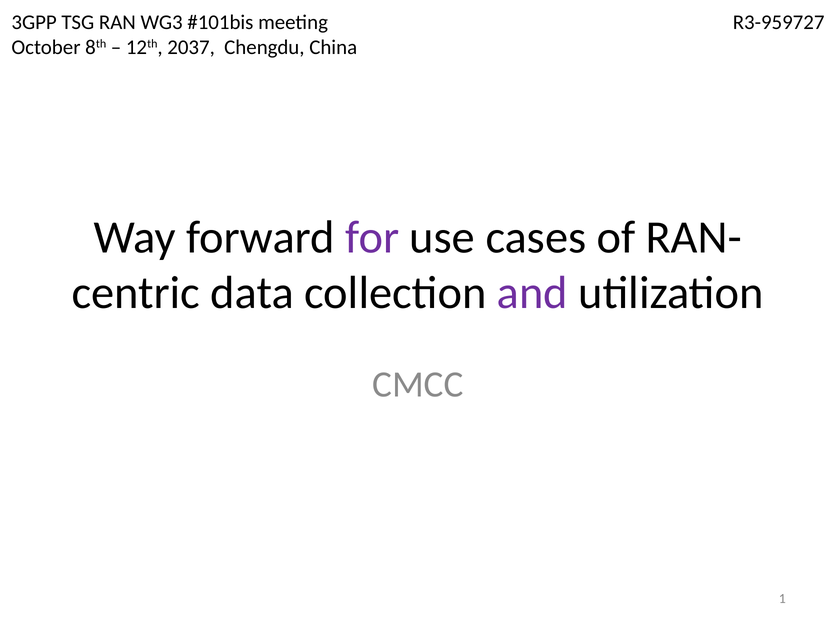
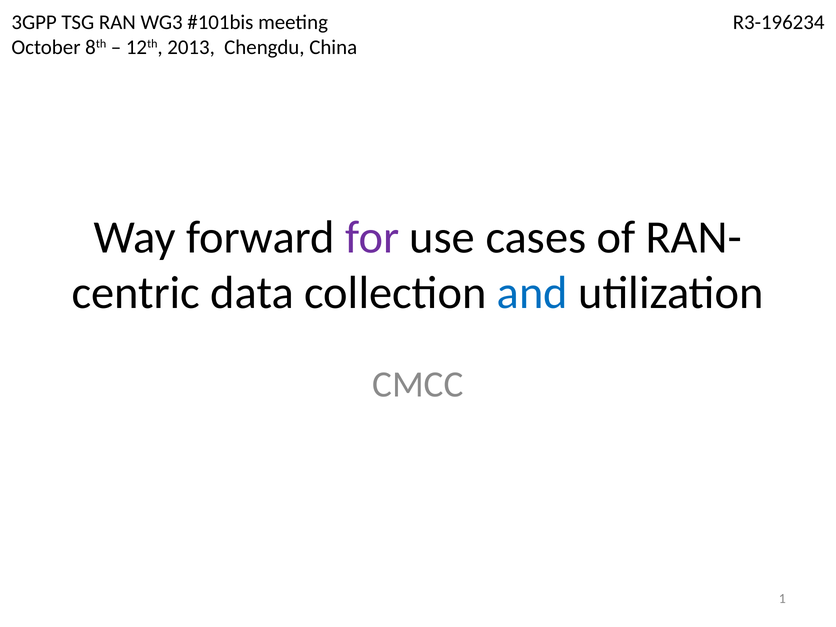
R3-959727: R3-959727 -> R3-196234 (779, 22)
2037: 2037 -> 2013 (191, 47)
and colour: purple -> blue (532, 293)
